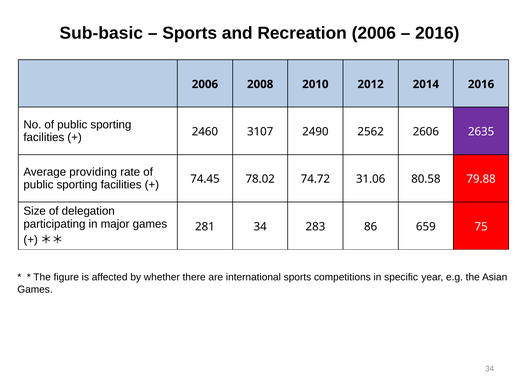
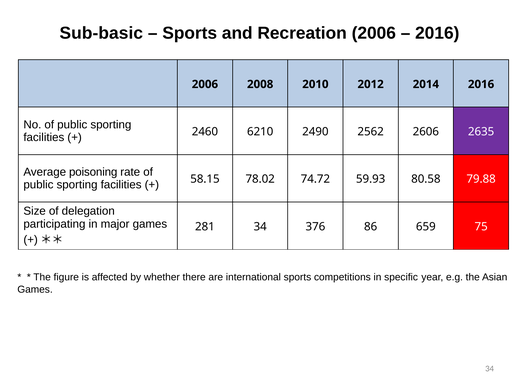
3107: 3107 -> 6210 (260, 132)
providing: providing -> poisoning (93, 172)
74.45: 74.45 -> 58.15 (205, 179)
31.06: 31.06 -> 59.93 (371, 179)
283: 283 -> 376 (315, 227)
